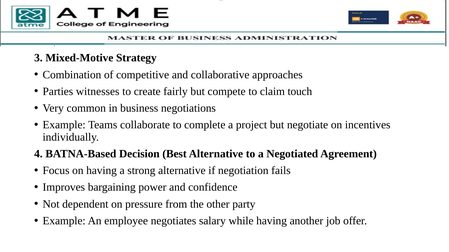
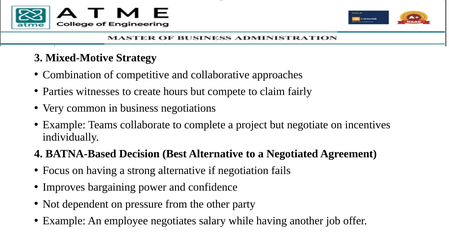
fairly: fairly -> hours (176, 92)
touch: touch -> fairly (300, 92)
